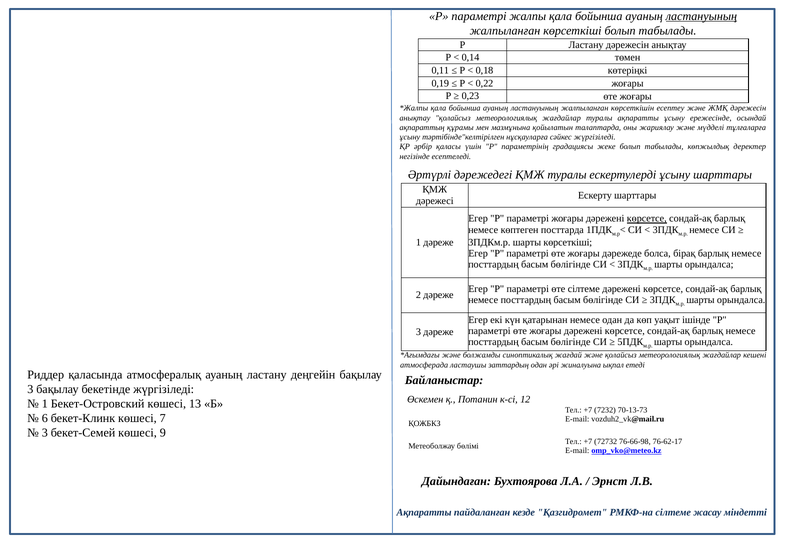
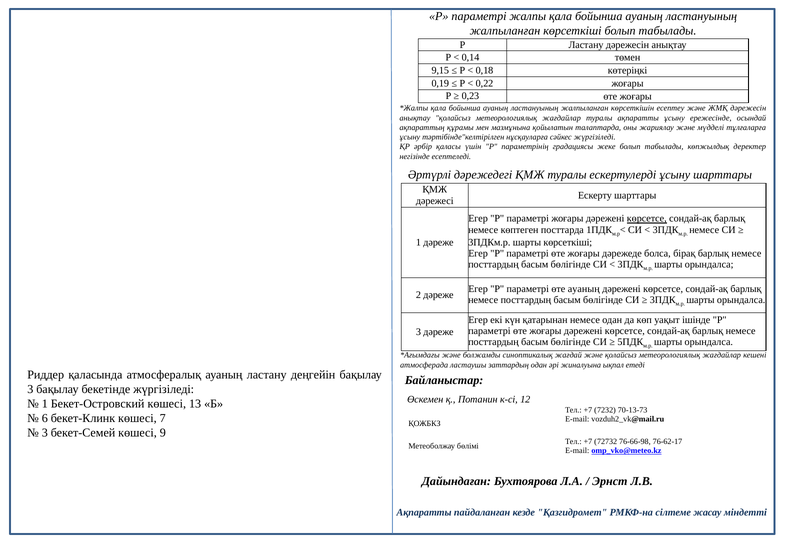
ластануының underline: present -> none (701, 16)
0,11: 0,11 -> 9,15 (440, 70)
өте сілтеме: сілтеме -> ауаның (584, 289)
